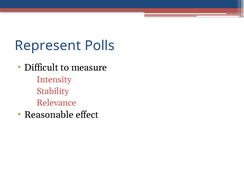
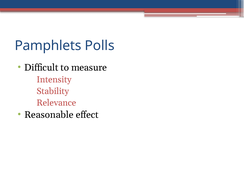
Represent: Represent -> Pamphlets (48, 46)
